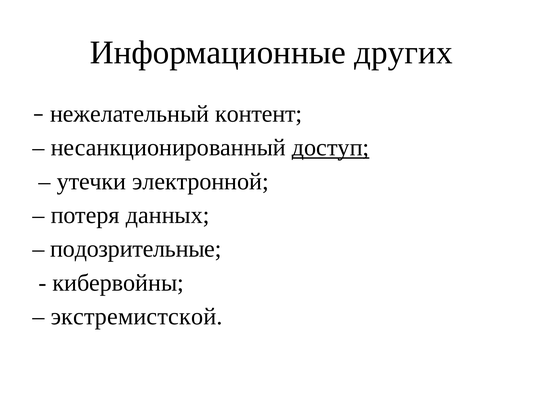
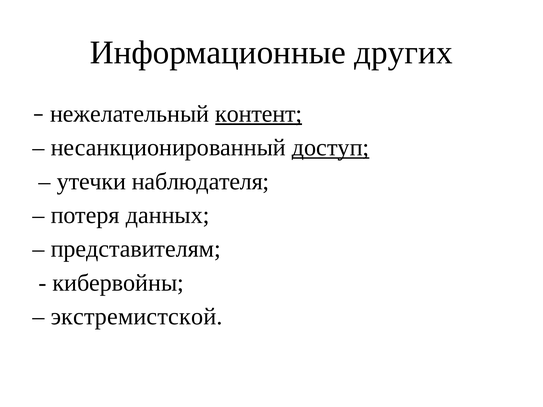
контент underline: none -> present (259, 114)
электронной: электронной -> наблюдателя (201, 182)
подозрительные: подозрительные -> представителям (136, 249)
